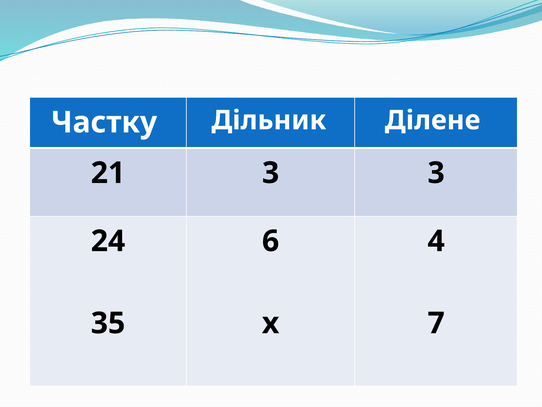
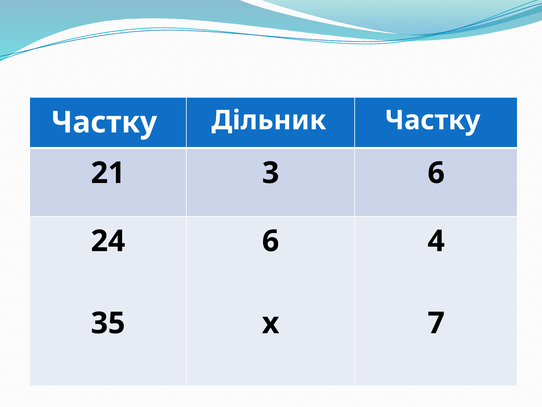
Дільник Ділене: Ділене -> Частку (433, 120)
3 3: 3 -> 6 (436, 173)
